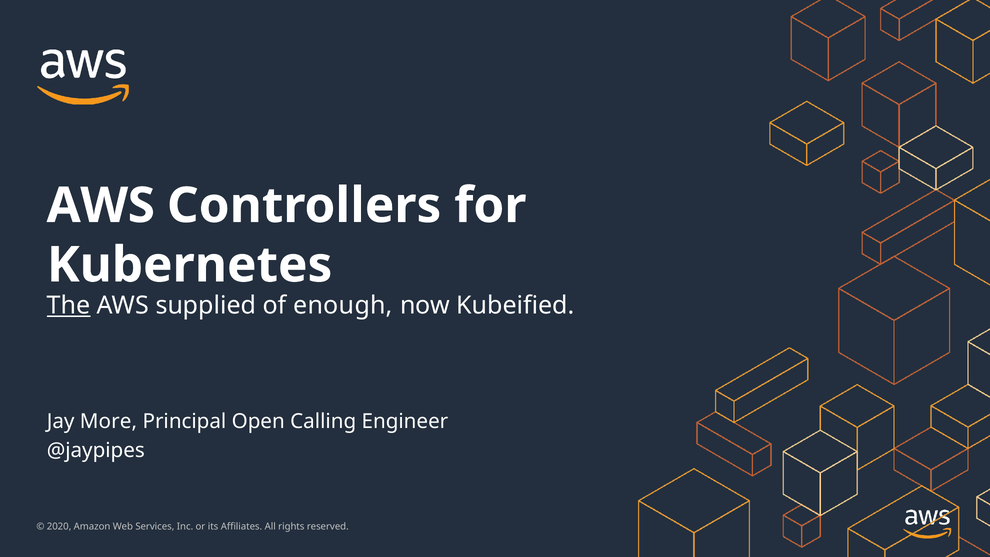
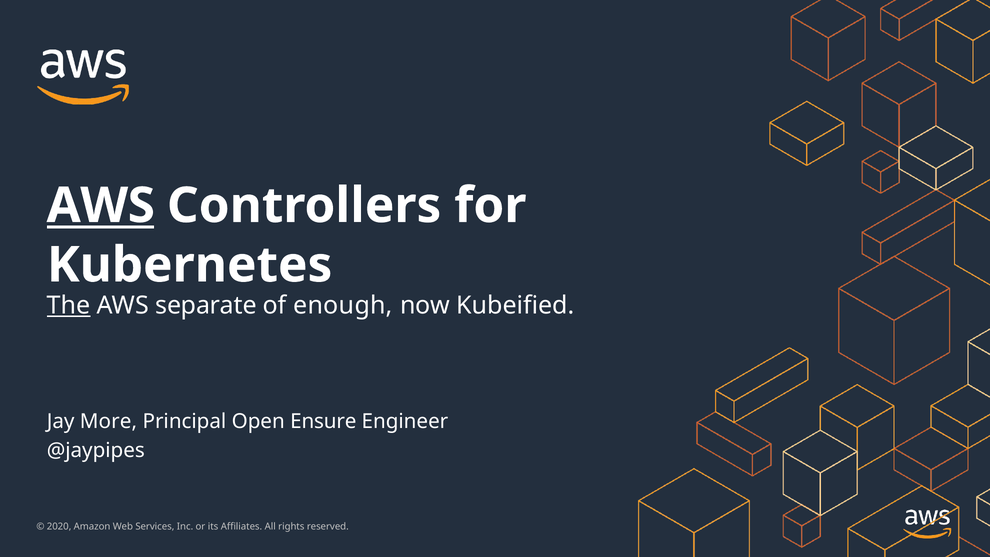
AWS underline: none -> present (101, 206)
supplied: supplied -> separate (206, 306)
Calling: Calling -> Ensure (323, 421)
